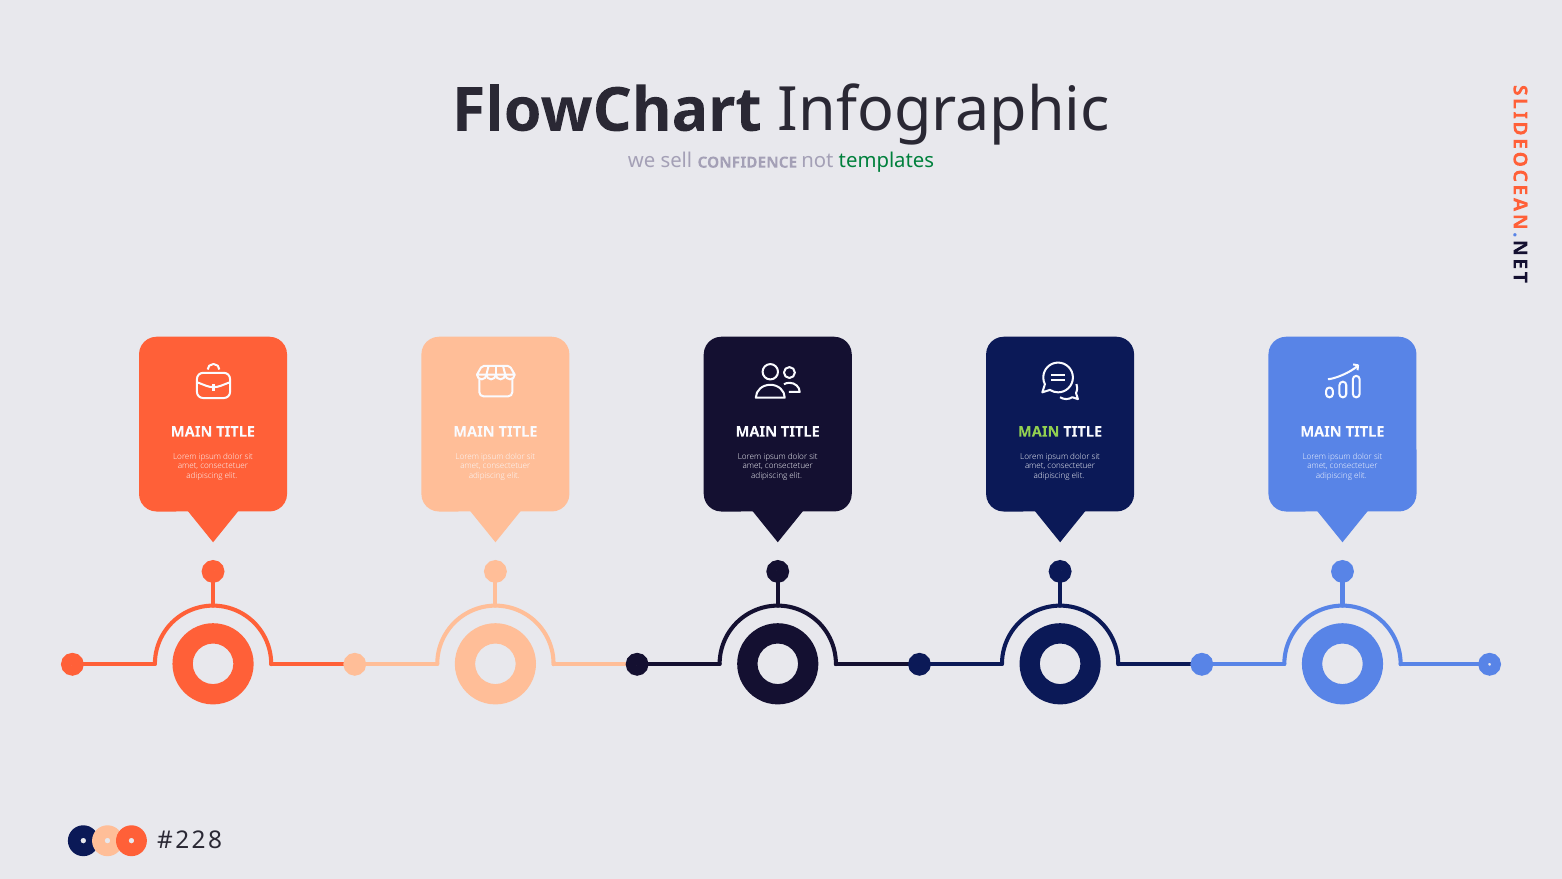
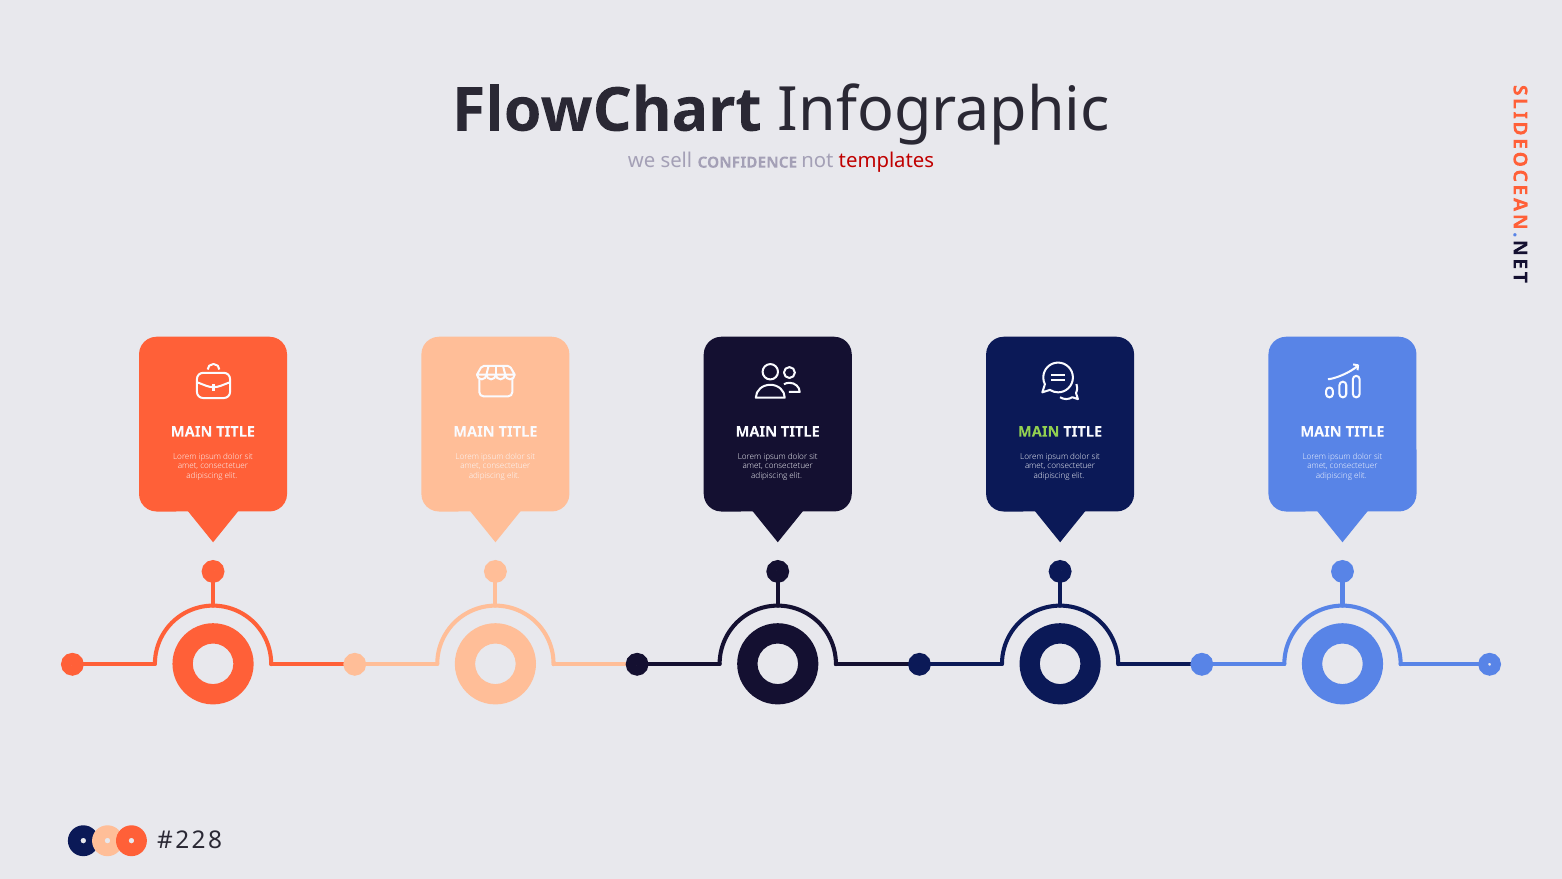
templates colour: green -> red (886, 161)
